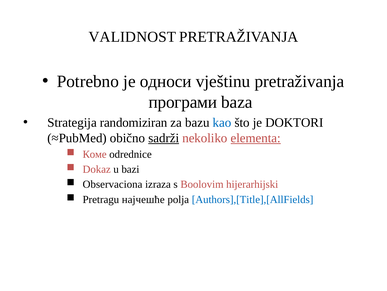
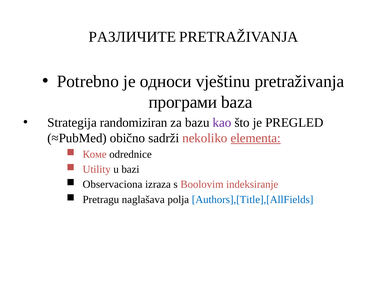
VALIDNOST: VALIDNOST -> РАЗЛИЧИТЕ (132, 37)
kao colour: blue -> purple (222, 122)
DOKTORI: DOKTORI -> PREGLED (294, 122)
sadrži underline: present -> none (164, 138)
Dokaz: Dokaz -> Utility (97, 169)
hijerarhijski: hijerarhijski -> indeksiranje (252, 184)
најчешће: најчешће -> naglašava (143, 199)
